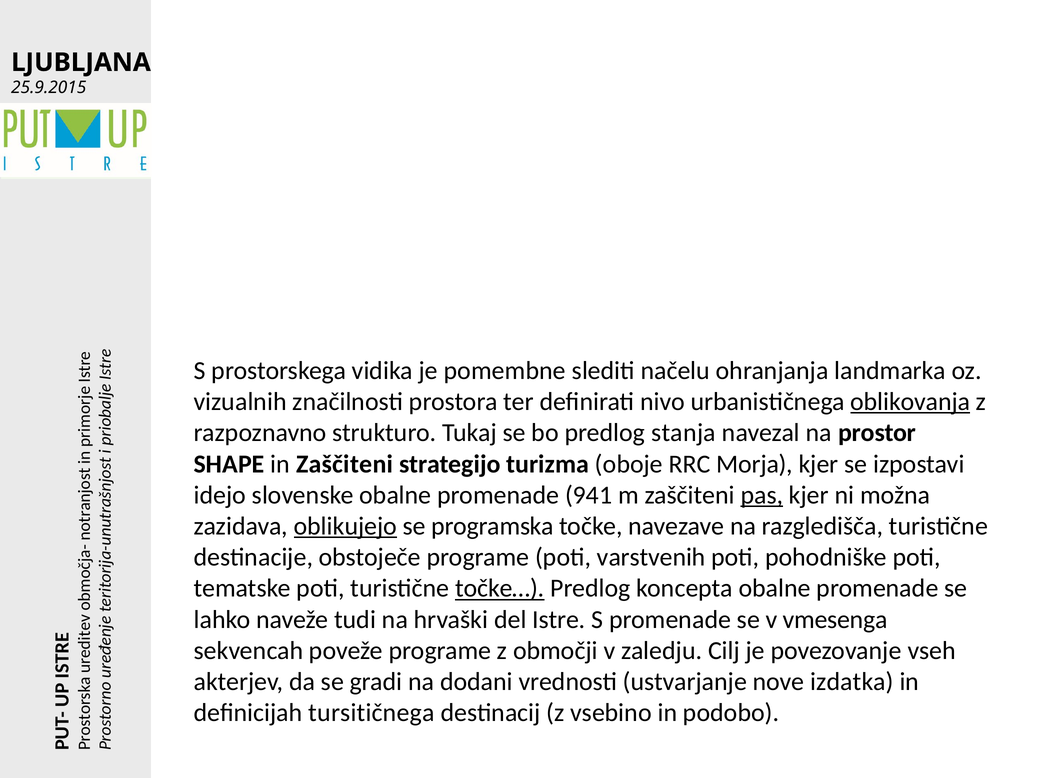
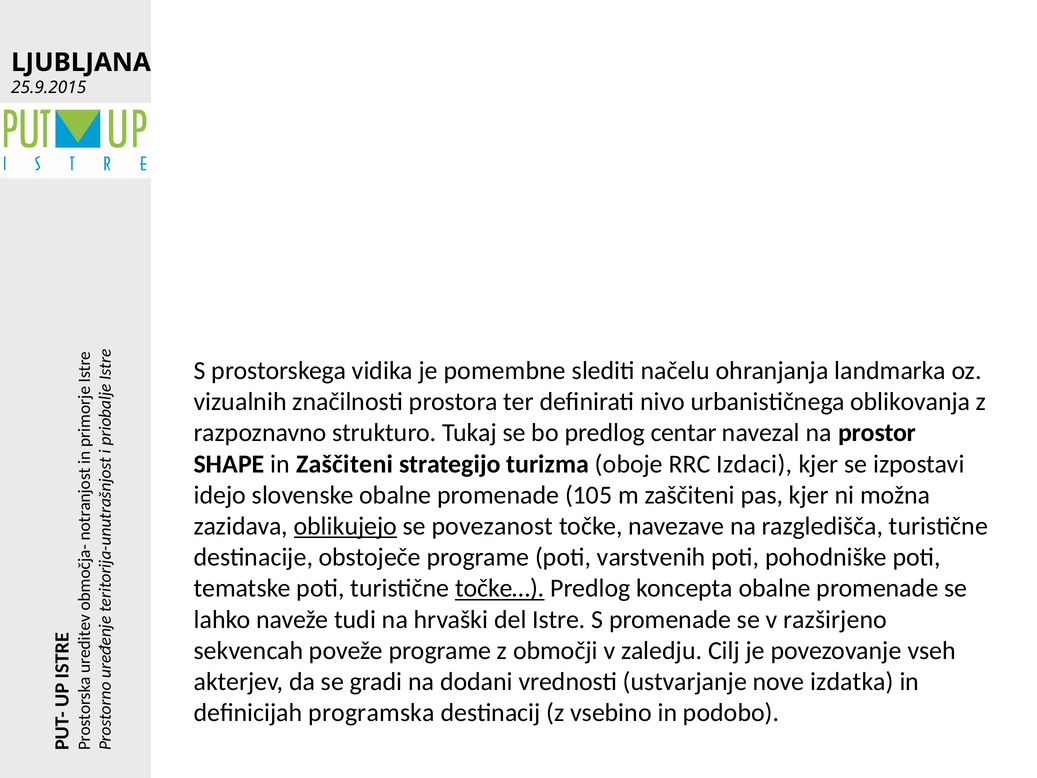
oblikovanja underline: present -> none (910, 402)
stanja: stanja -> centar (684, 433)
Morja: Morja -> Izdaci (754, 464)
941: 941 -> 105 (589, 495)
pas underline: present -> none (762, 495)
programska: programska -> povezanost (492, 526)
vmesenga: vmesenga -> razširjeno (835, 619)
tursitičnega: tursitičnega -> programska (372, 713)
